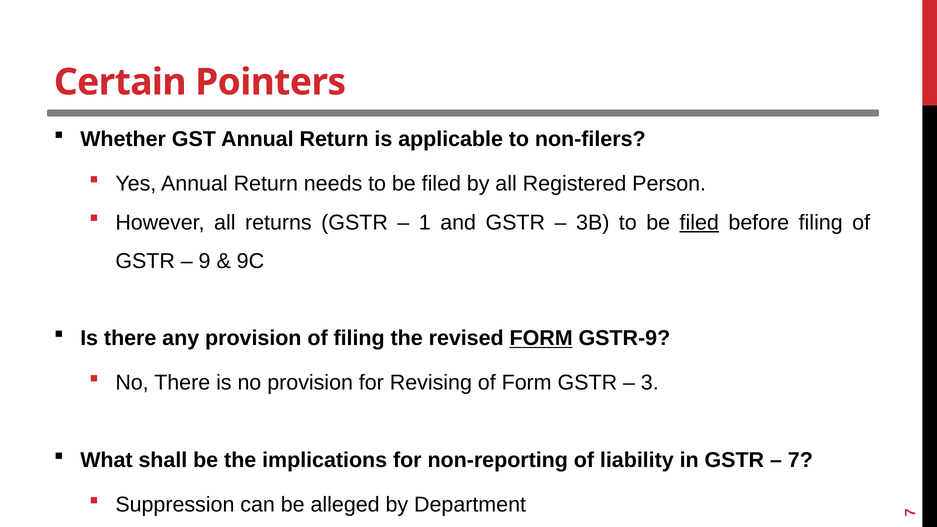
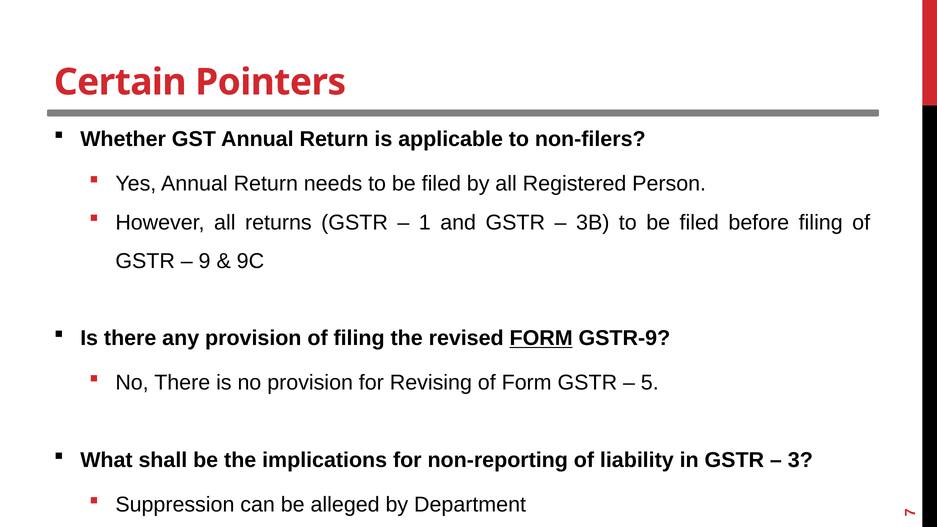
filed underline: present -> none (699, 222)
3: 3 -> 5 (650, 383)
7: 7 -> 3 (800, 460)
